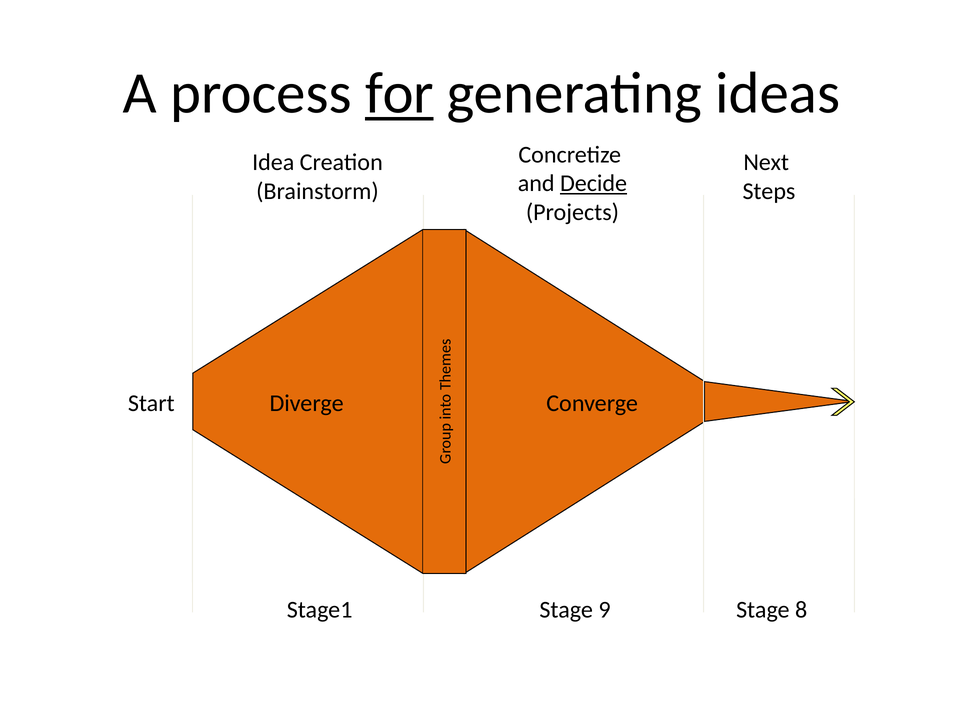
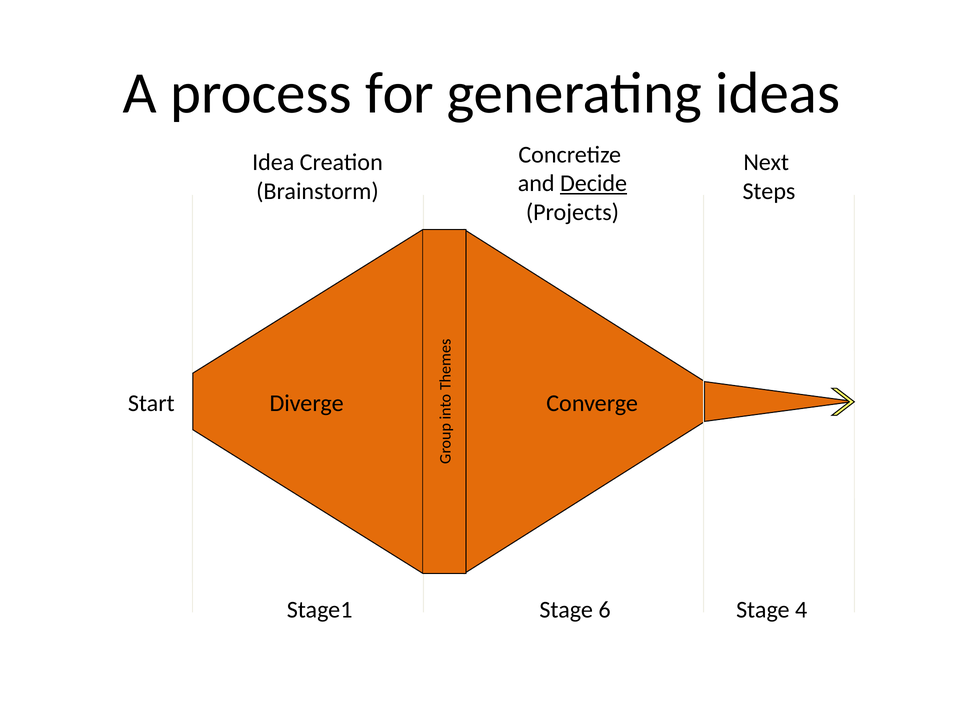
for underline: present -> none (399, 93)
9: 9 -> 6 (604, 610)
8: 8 -> 4 (801, 610)
